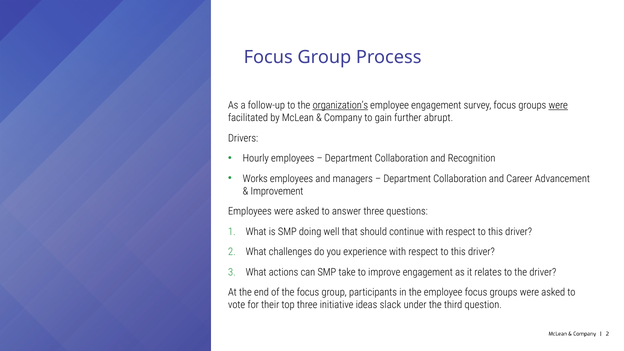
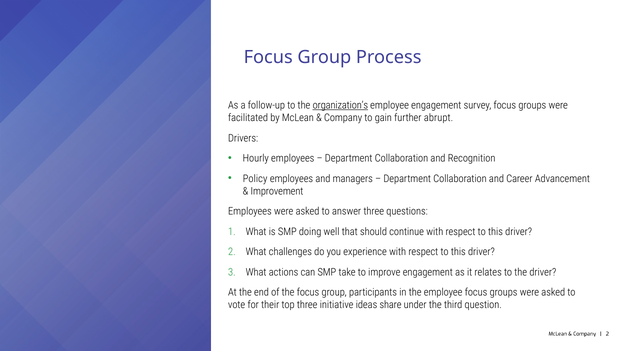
were underline: present -> none (558, 105)
Works: Works -> Policy (255, 179)
slack: slack -> share (391, 305)
